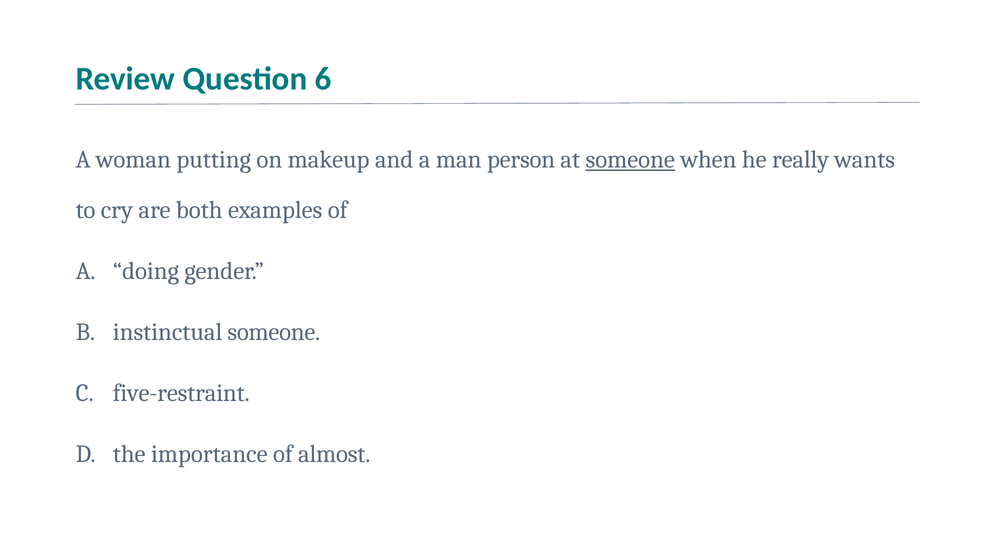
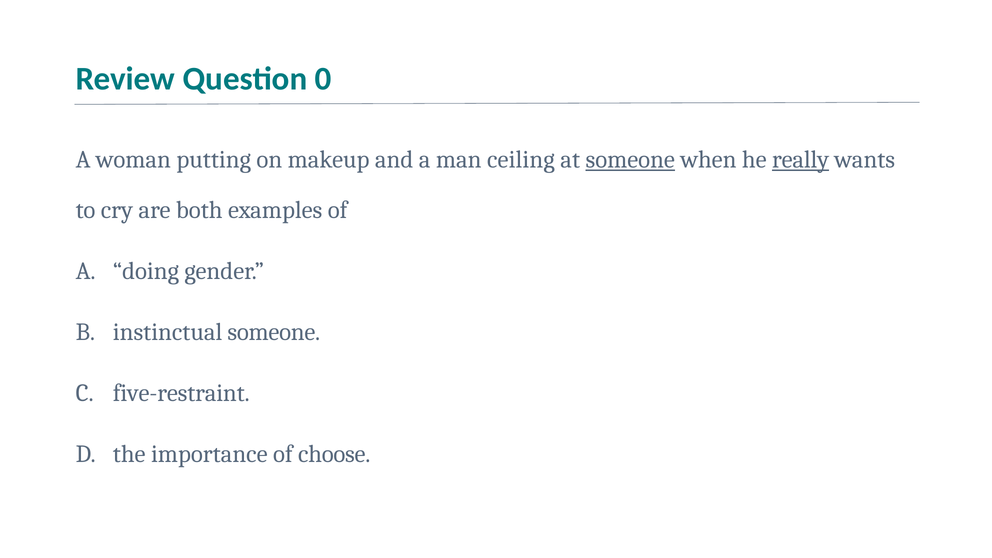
6: 6 -> 0 (323, 79)
person: person -> ceiling (521, 160)
really underline: none -> present (801, 160)
almost: almost -> choose (334, 454)
